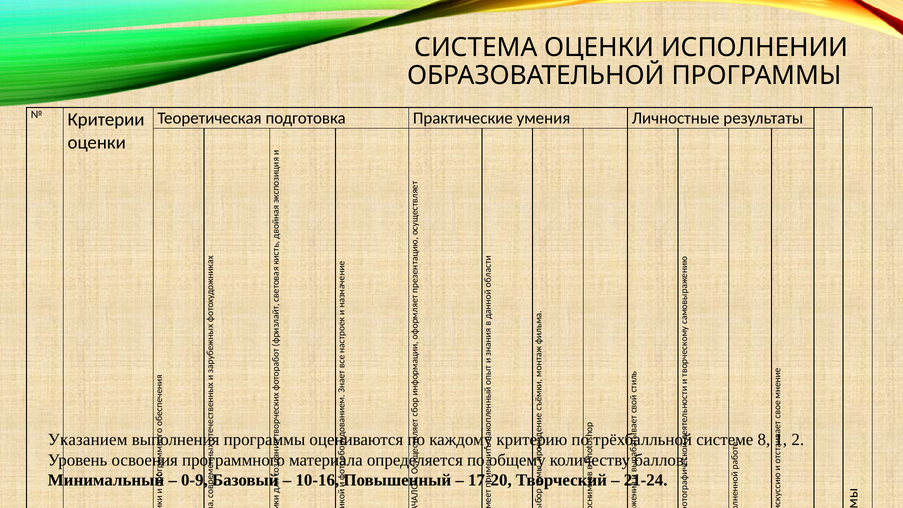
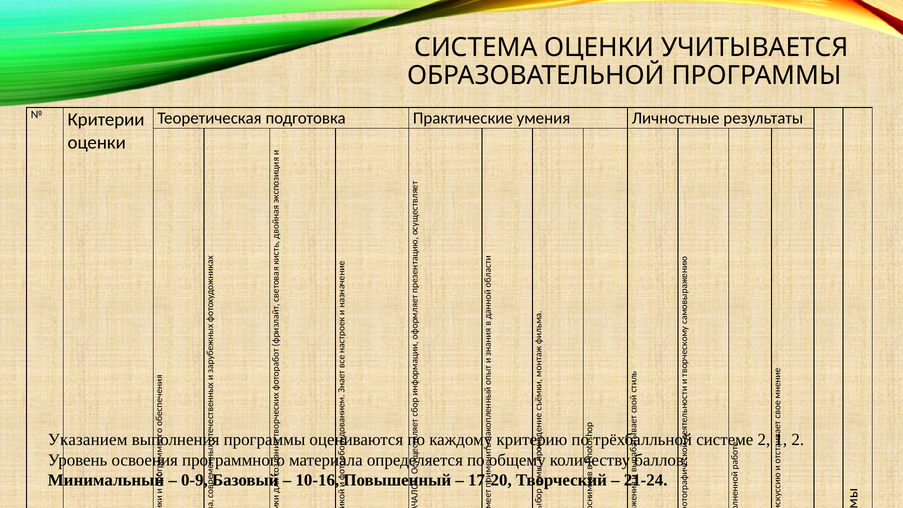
ИСПОЛНЕНИИ: ИСПОЛНЕНИИ -> УЧИТЫВАЕТСЯ (755, 47)
8: 8 -> 2 (764, 440)
